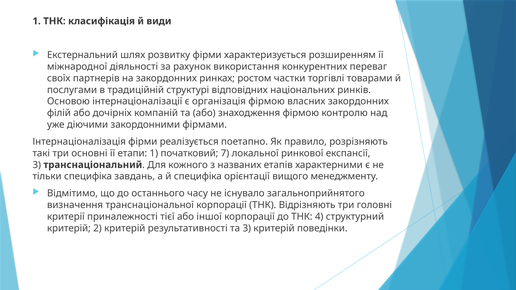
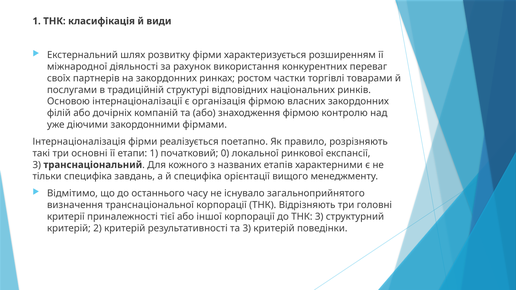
7: 7 -> 0 (225, 153)
ТНК 4: 4 -> 3 (319, 217)
